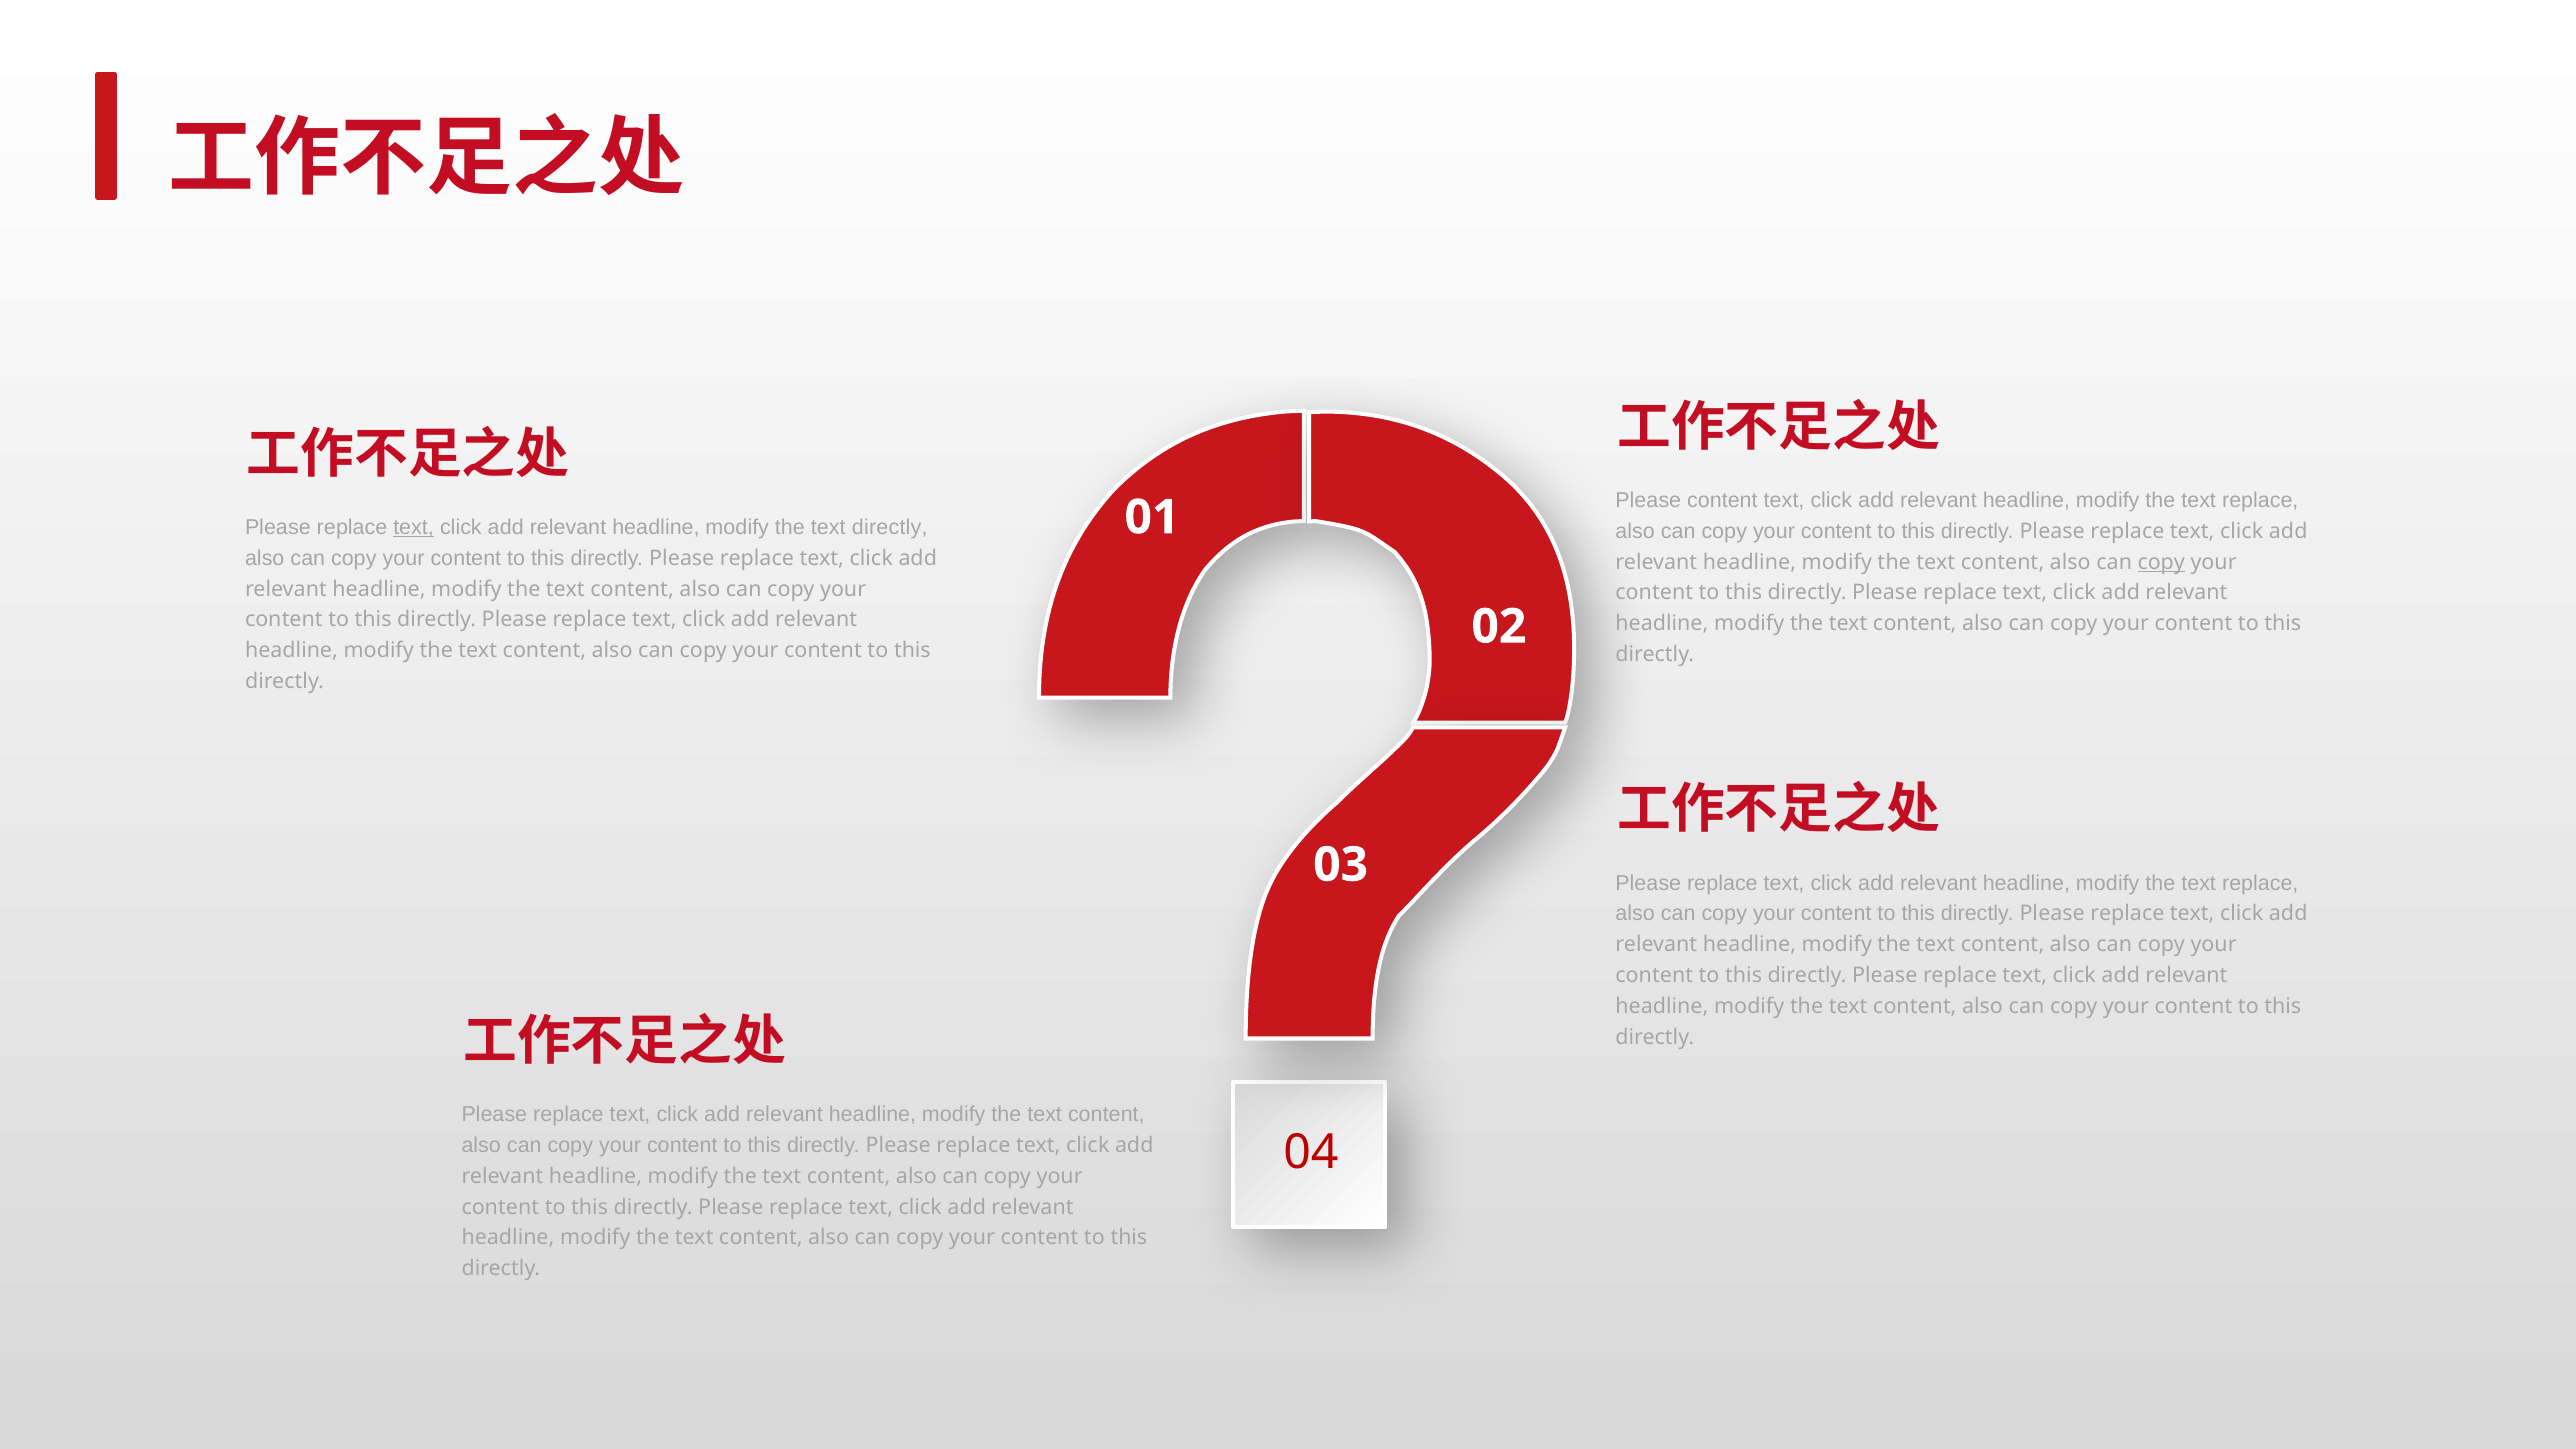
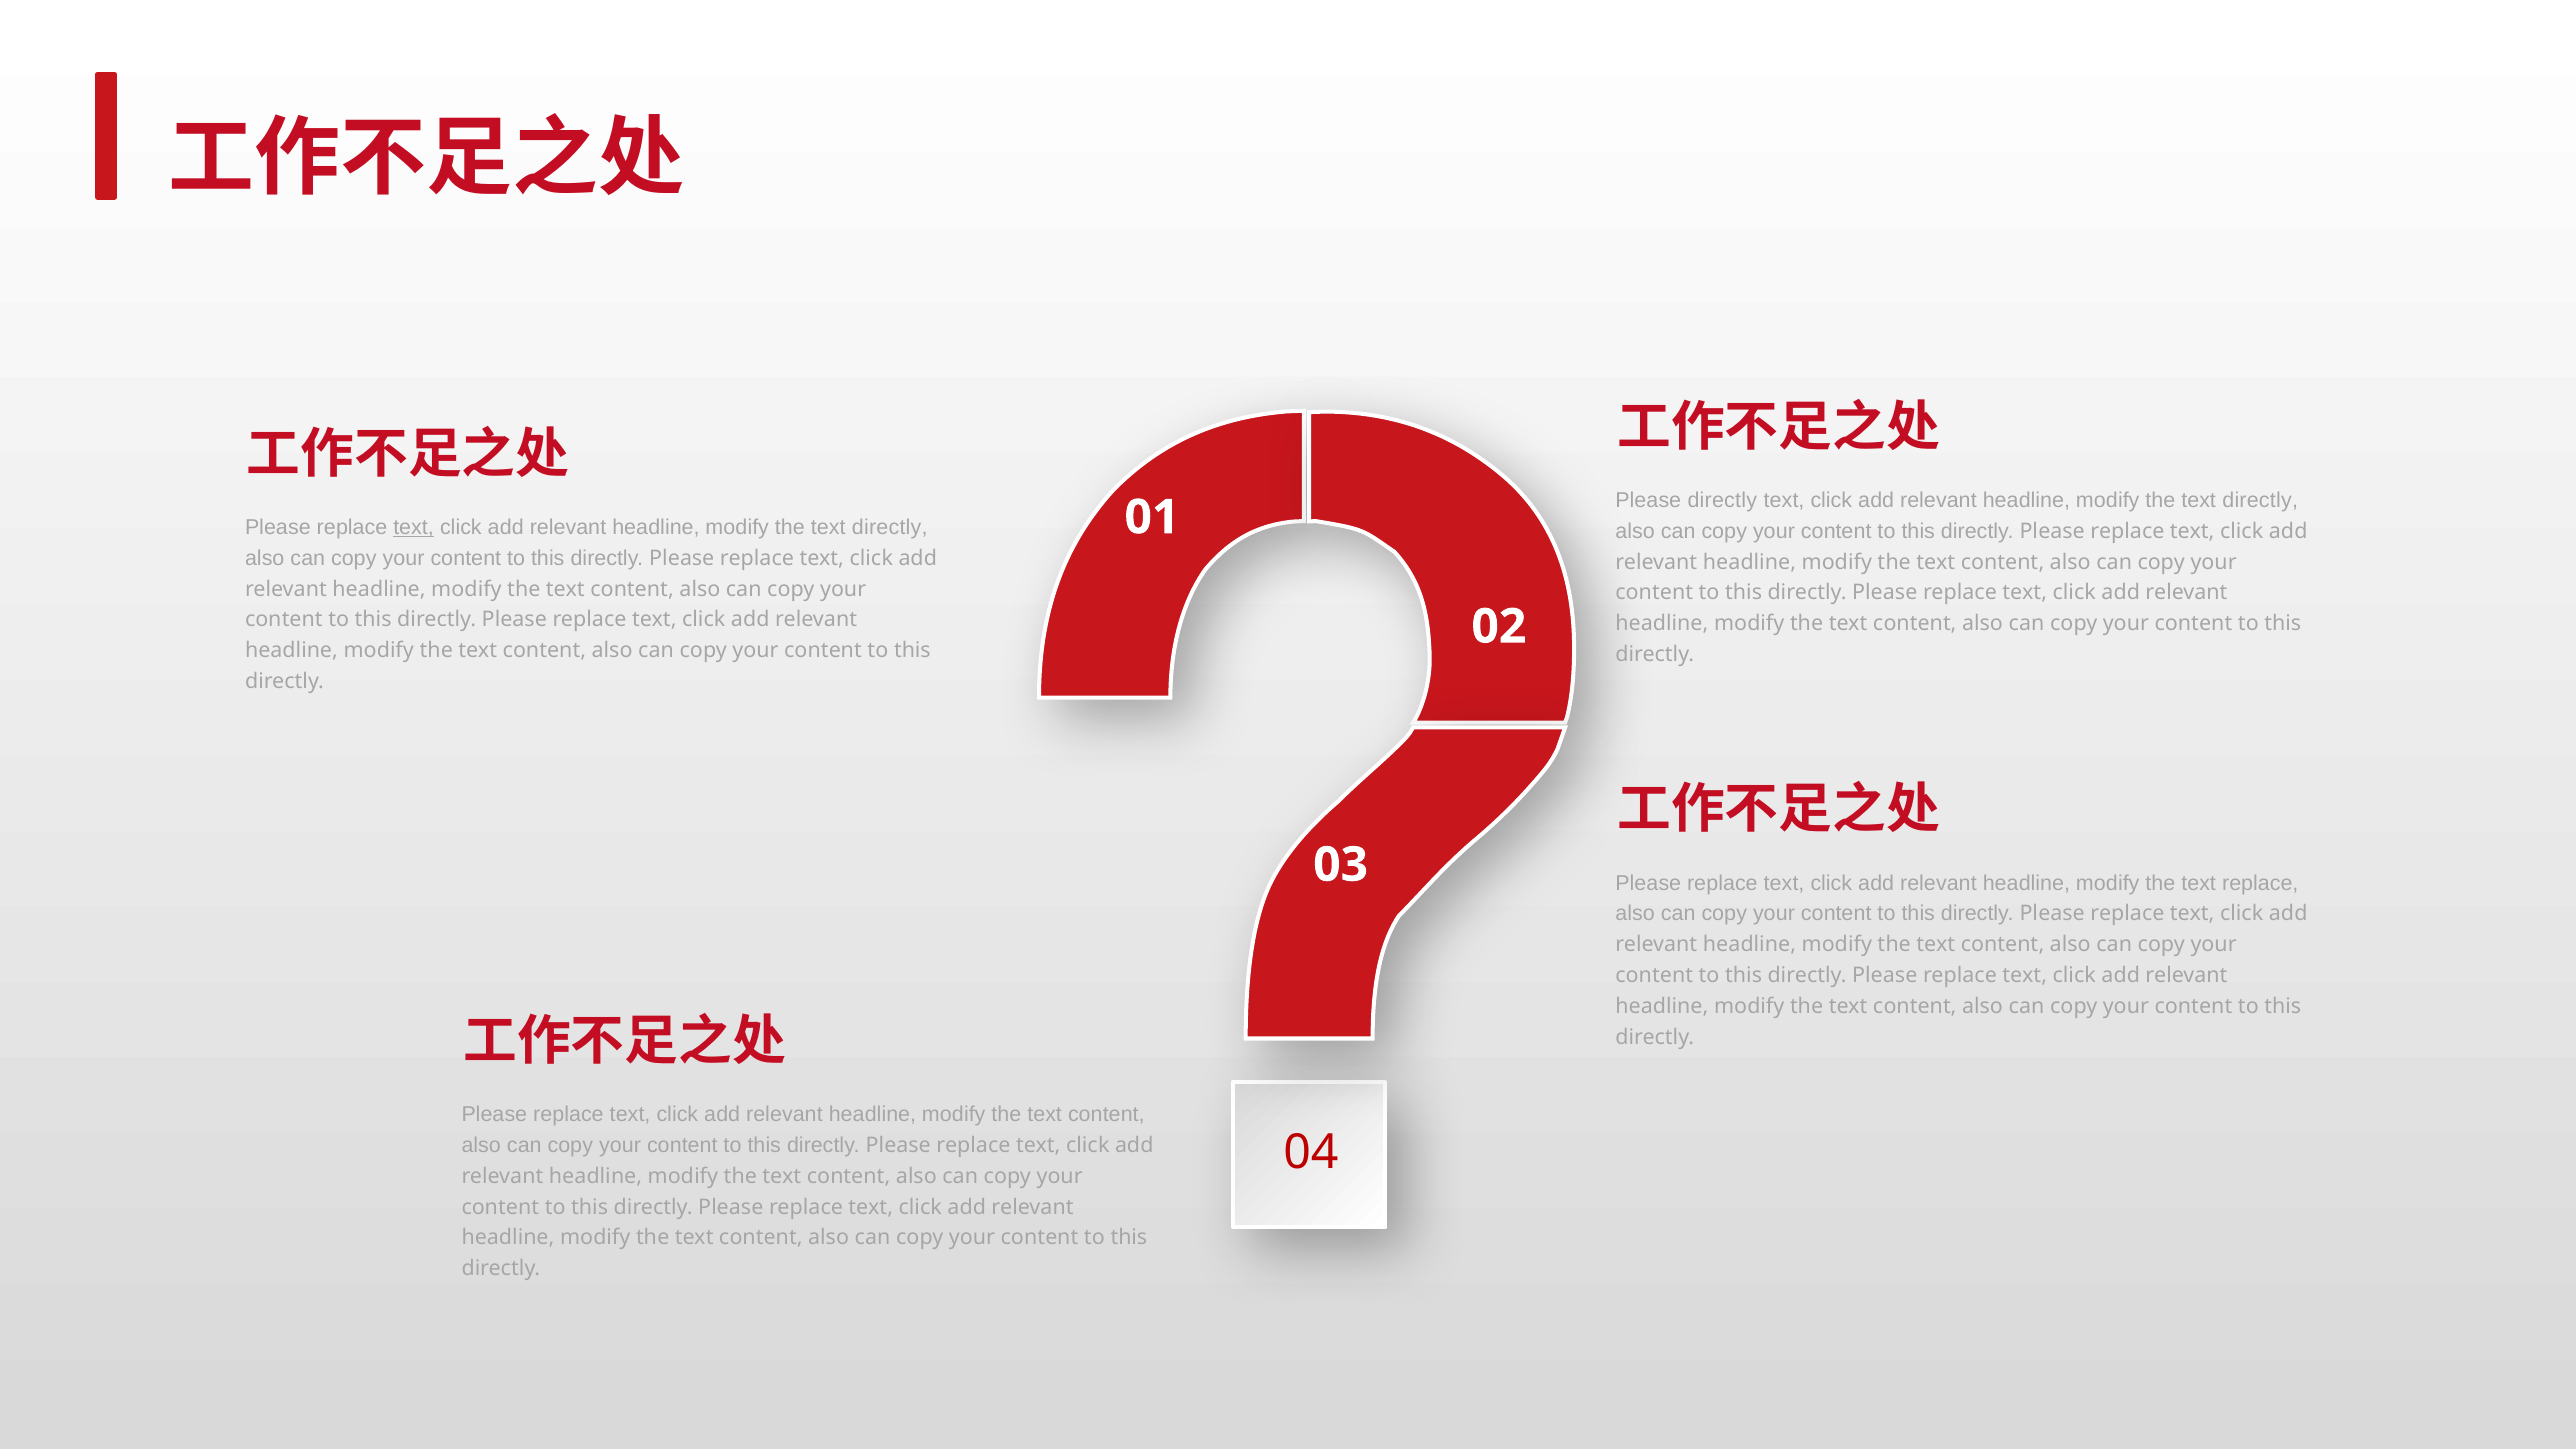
Please content: content -> directly (1722, 500)
replace: replace -> directly (2260, 500)
copy underline: present -> none (2161, 562)
